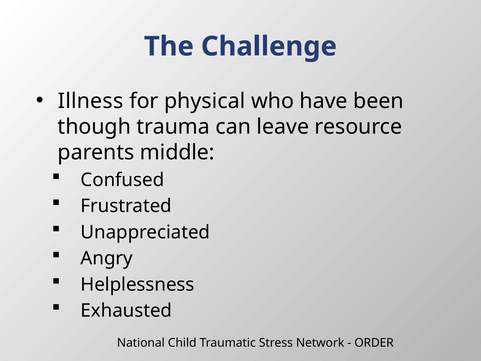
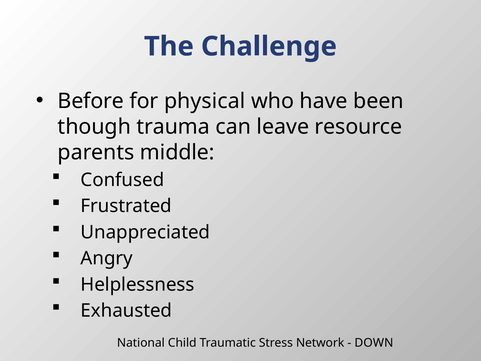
Illness: Illness -> Before (91, 101)
ORDER: ORDER -> DOWN (374, 342)
